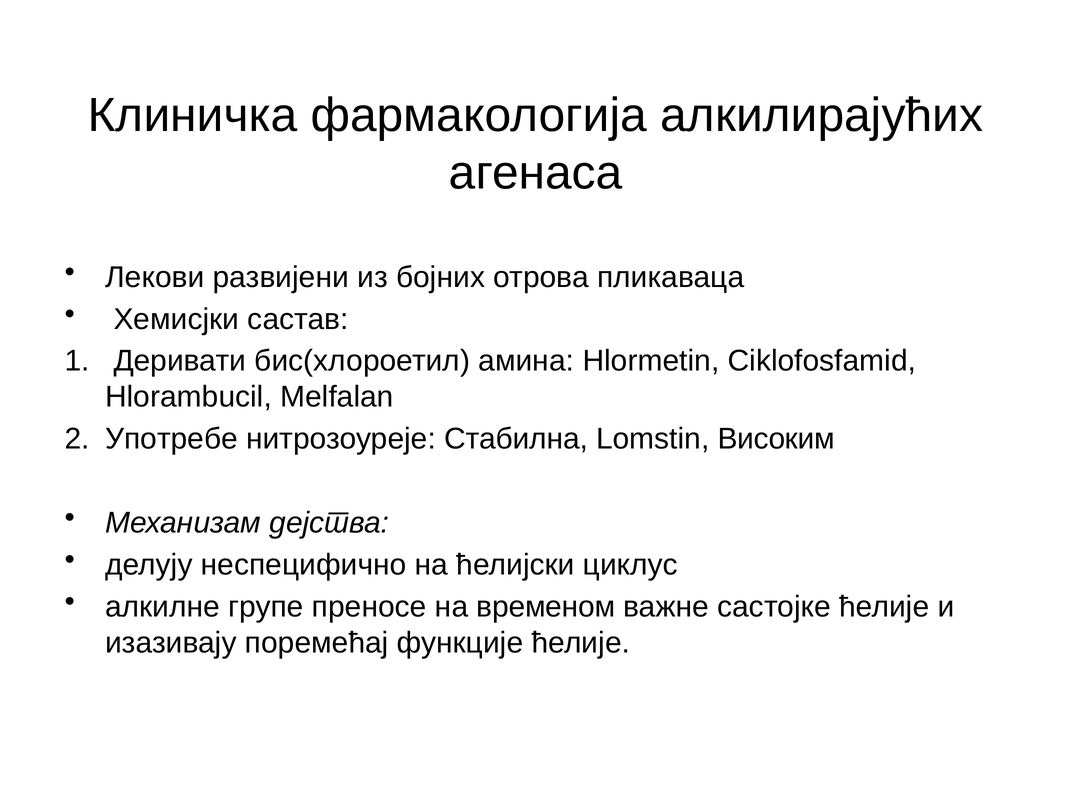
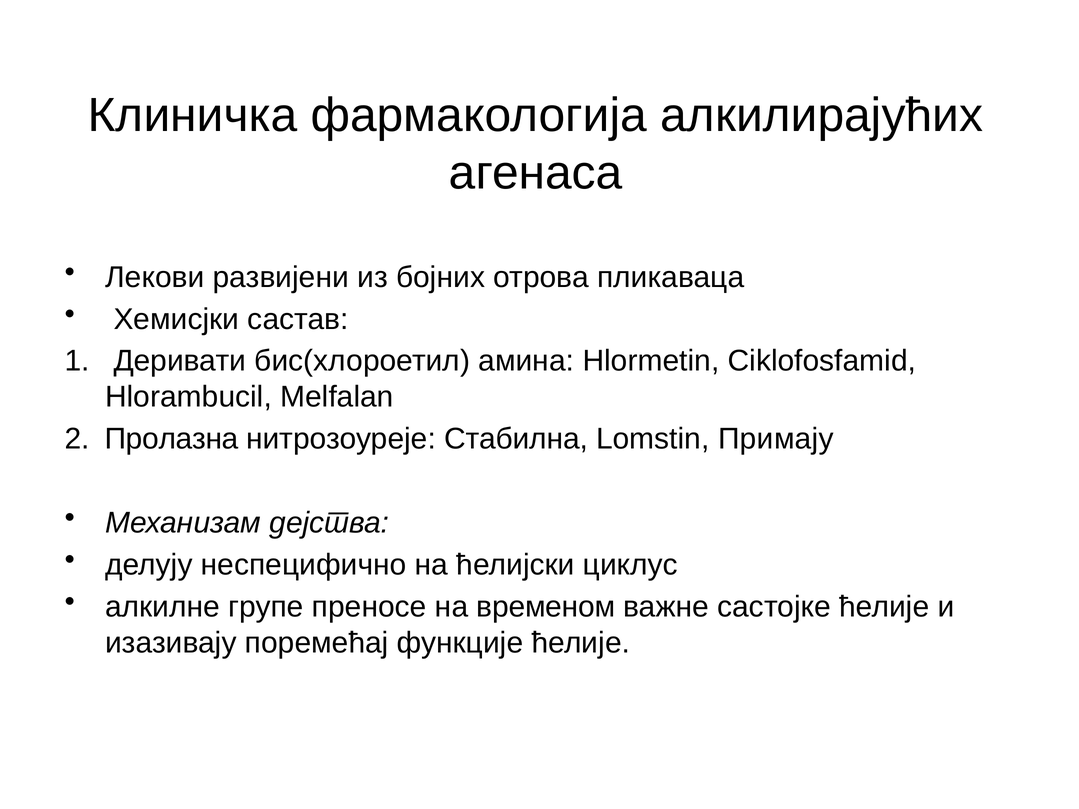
Употребе: Употребе -> Пролазна (172, 439)
Високим: Високим -> Примају (776, 439)
